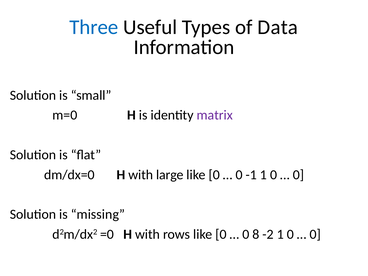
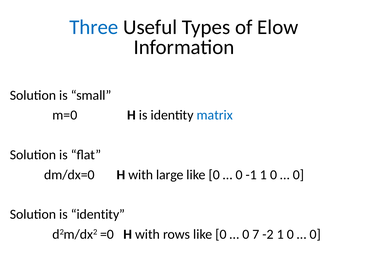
Data: Data -> Elow (278, 27)
matrix colour: purple -> blue (215, 115)
Solution is missing: missing -> identity (98, 214)
8: 8 -> 7 (256, 234)
